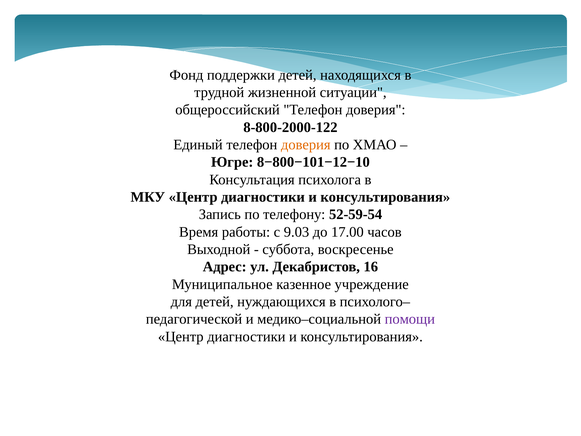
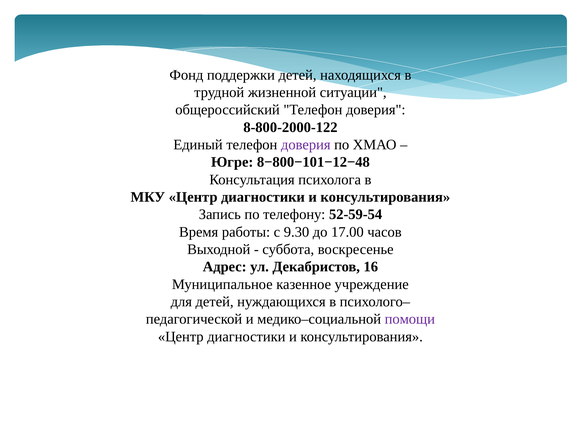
доверия colour: orange -> purple (306, 145)
8−800−101−12−10: 8−800−101−12−10 -> 8−800−101−12−48 (313, 162)
9.03: 9.03 -> 9.30 (297, 232)
